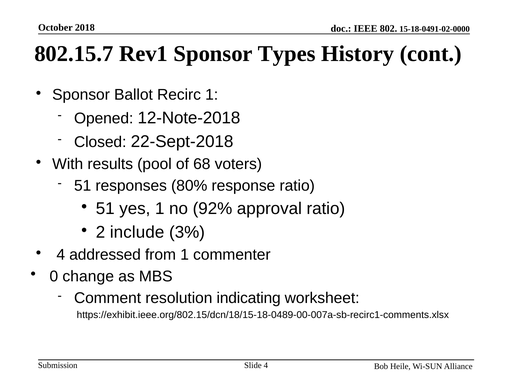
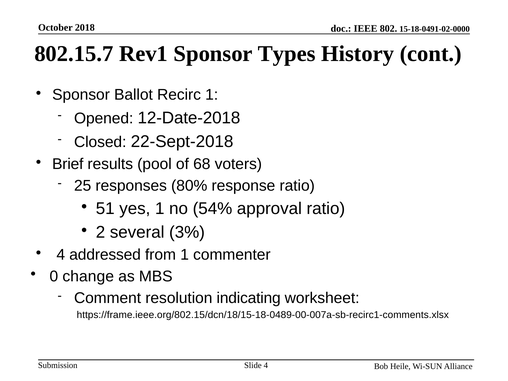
12-Note-2018: 12-Note-2018 -> 12-Date-2018 (189, 118)
With: With -> Brief (68, 164)
51: 51 -> 25 (83, 186)
92%: 92% -> 54% (212, 209)
include: include -> several (137, 232)
https://exhibit.ieee.org/802.15/dcn/18/15-18-0489-00-007a-sb-recirc1-comments.xlsx: https://exhibit.ieee.org/802.15/dcn/18/15-18-0489-00-007a-sb-recirc1-comments.xlsx -> https://frame.ieee.org/802.15/dcn/18/15-18-0489-00-007a-sb-recirc1-comments.xlsx (263, 315)
